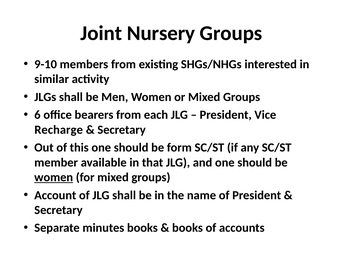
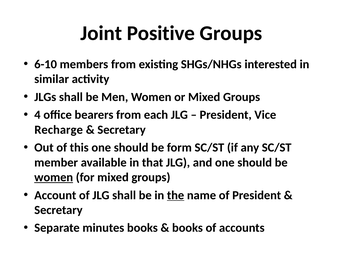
Nursery: Nursery -> Positive (161, 33)
9-10: 9-10 -> 6-10 (46, 64)
6: 6 -> 4 (37, 115)
the underline: none -> present (176, 195)
